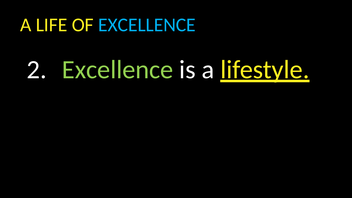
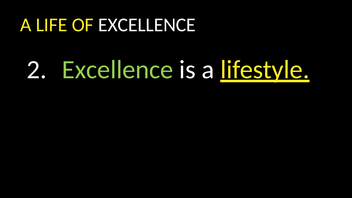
EXCELLENCE colour: light blue -> white (147, 25)
